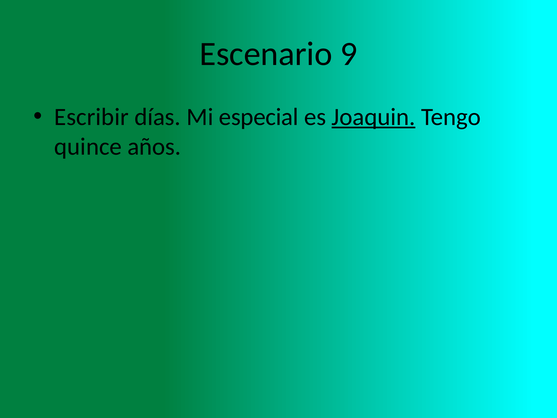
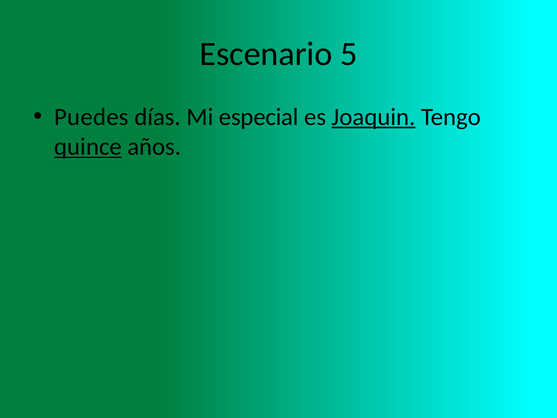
9: 9 -> 5 (349, 54)
Escribir: Escribir -> Puedes (91, 117)
quince underline: none -> present (88, 147)
